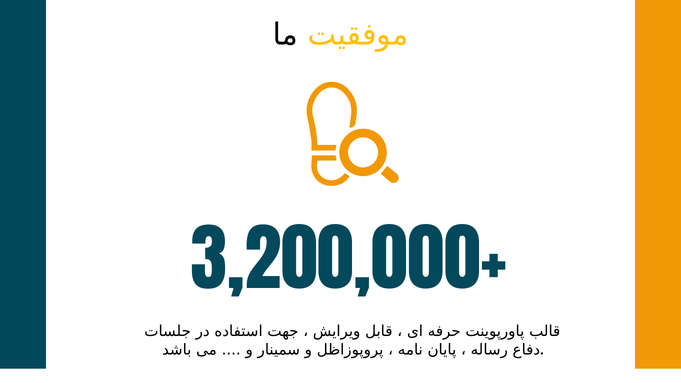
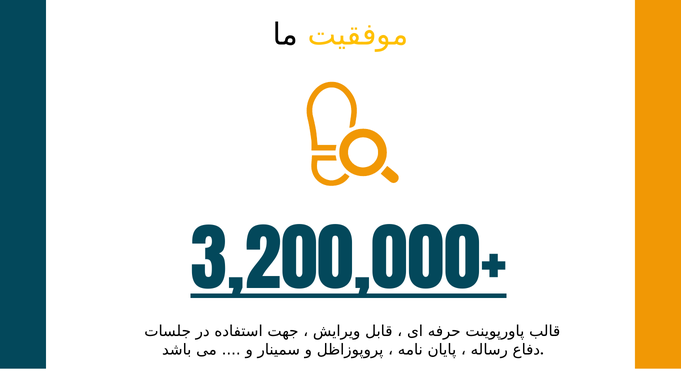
3,200,000+ underline: none -> present (349, 264)
